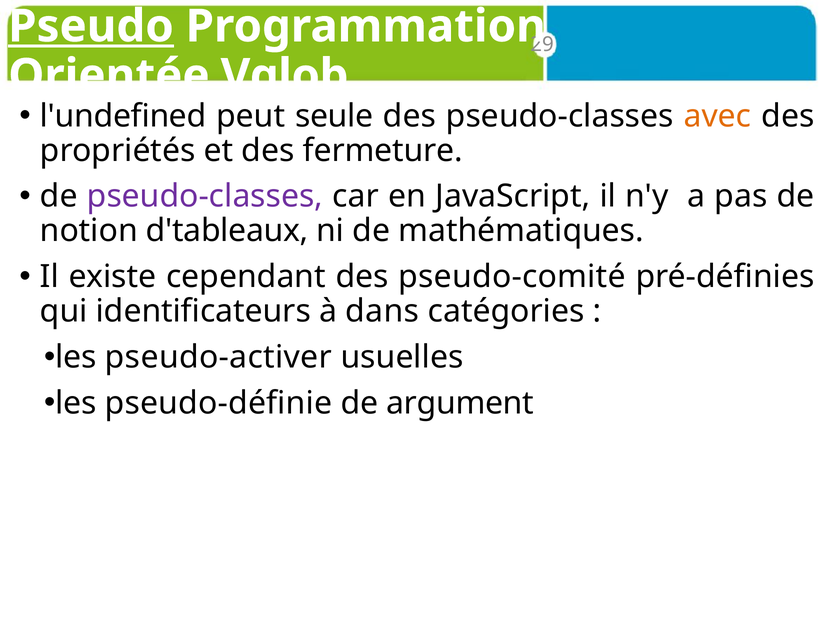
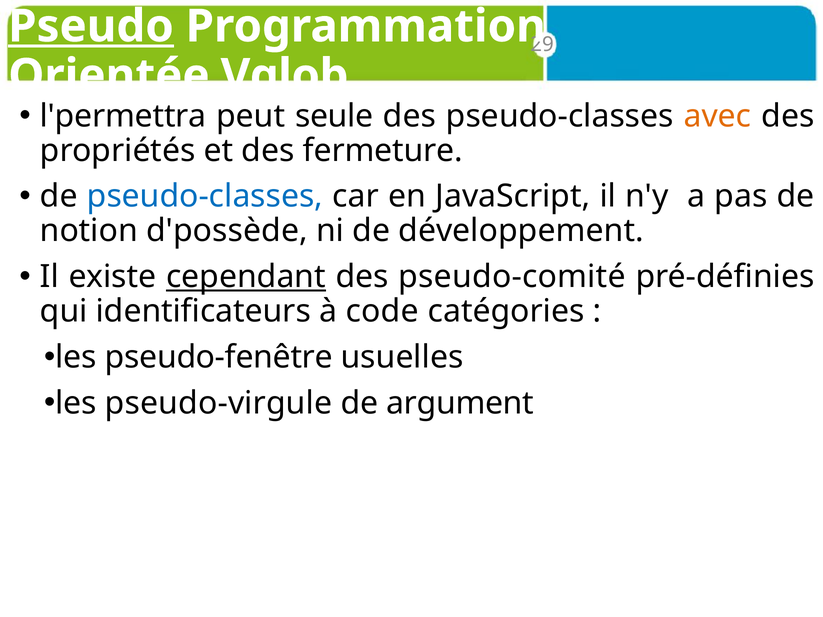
l'undefined: l'undefined -> l'permettra (123, 116)
pseudo-classes colour: purple -> blue (205, 196)
d'tableaux: d'tableaux -> d'possède (227, 231)
mathématiques: mathématiques -> développement (521, 231)
cependant underline: none -> present (246, 277)
dans: dans -> code (382, 311)
pseudo-activer: pseudo-activer -> pseudo-fenêtre (219, 357)
pseudo-définie: pseudo-définie -> pseudo-virgule (219, 403)
